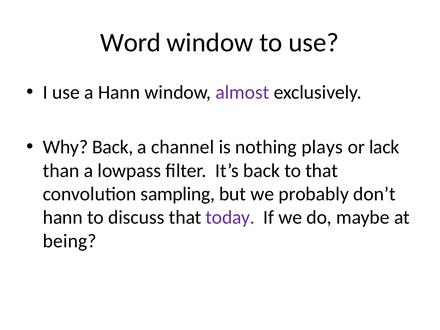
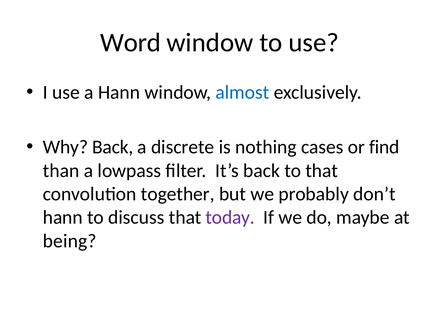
almost colour: purple -> blue (242, 92)
channel: channel -> discrete (183, 147)
plays: plays -> cases (322, 147)
lack: lack -> find (384, 147)
sampling: sampling -> together (178, 194)
